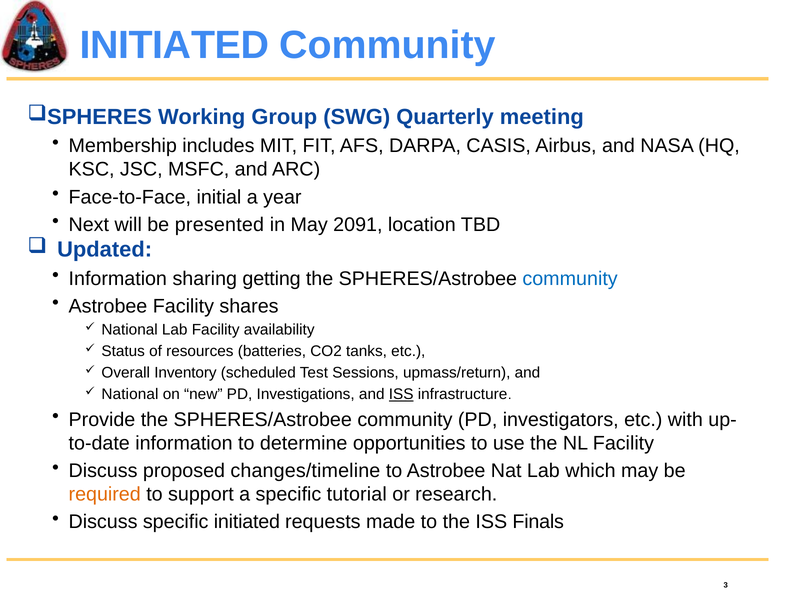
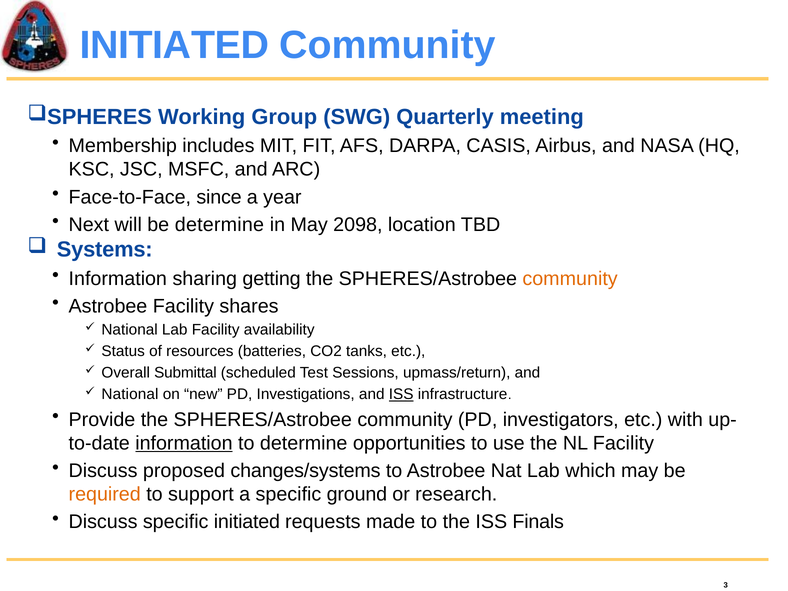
initial: initial -> since (219, 197)
be presented: presented -> determine (219, 225)
2091: 2091 -> 2098 (358, 225)
Updated: Updated -> Systems (105, 250)
community colour: blue -> orange (570, 279)
Inventory: Inventory -> Submittal (185, 373)
information underline: none -> present (184, 443)
changes/timeline: changes/timeline -> changes/systems (306, 471)
tutorial: tutorial -> ground (357, 494)
